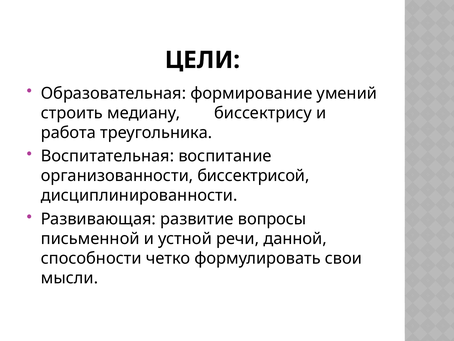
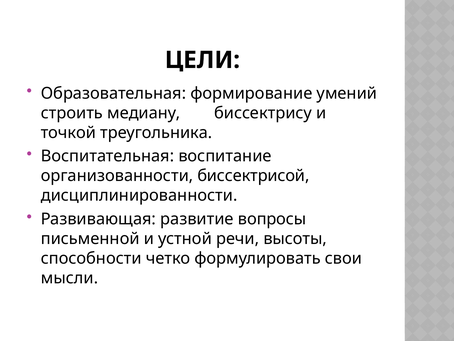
работа: работа -> точкой (68, 132)
данной: данной -> высоты (295, 238)
